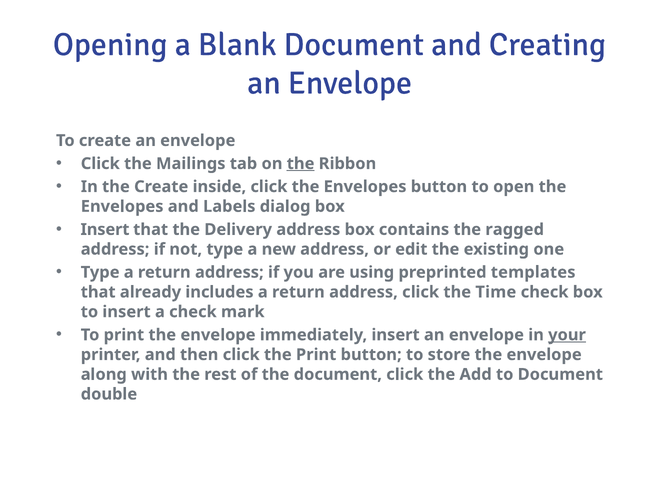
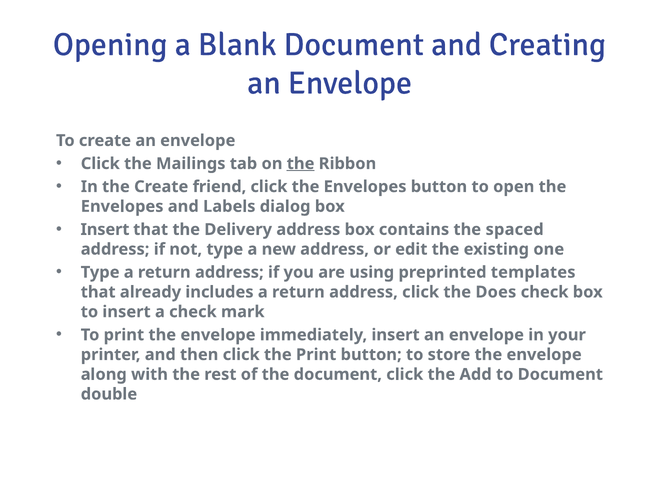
inside: inside -> friend (219, 187)
ragged: ragged -> spaced (515, 230)
Time: Time -> Does (496, 292)
your underline: present -> none (567, 335)
